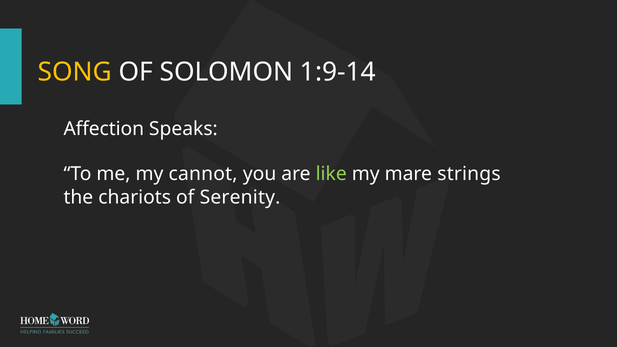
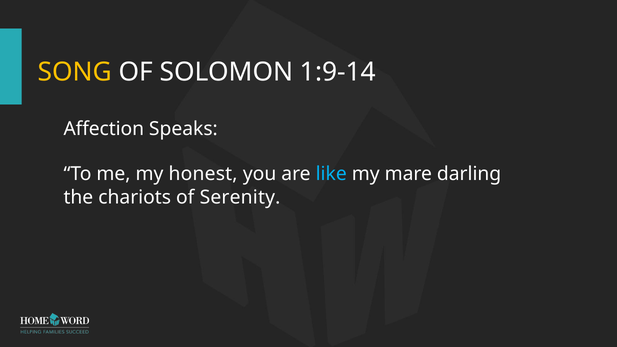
cannot: cannot -> honest (203, 174)
like colour: light green -> light blue (331, 174)
strings: strings -> darling (469, 174)
